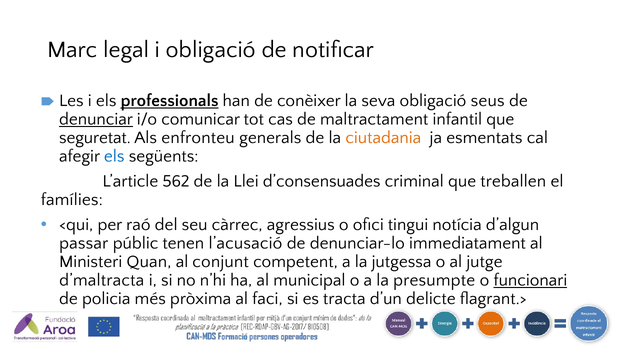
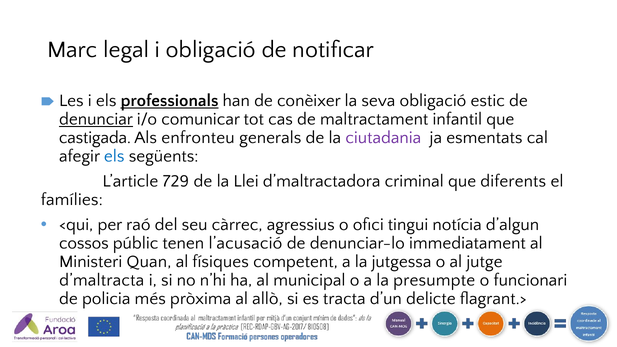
seus: seus -> estic (488, 101)
seguretat: seguretat -> castigada (95, 138)
ciutadania colour: orange -> purple (383, 138)
562: 562 -> 729 (176, 181)
d’consensuades: d’consensuades -> d’maltractadora (322, 181)
treballen: treballen -> diferents (513, 181)
passar: passar -> cossos (84, 243)
conjunt: conjunt -> físiques (221, 262)
funcionari underline: present -> none (530, 280)
faci: faci -> allò (267, 299)
